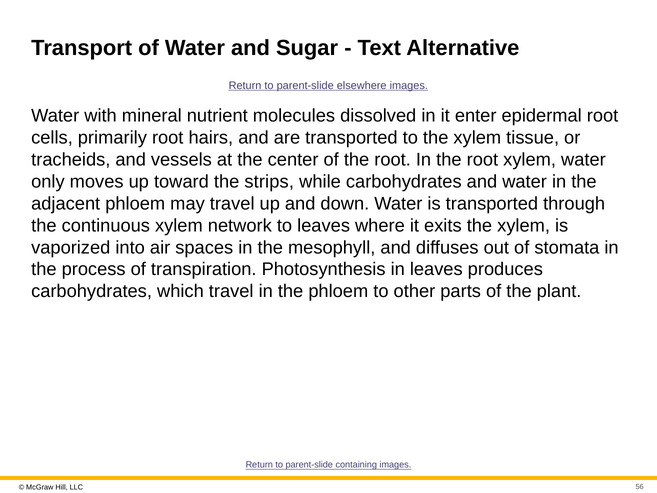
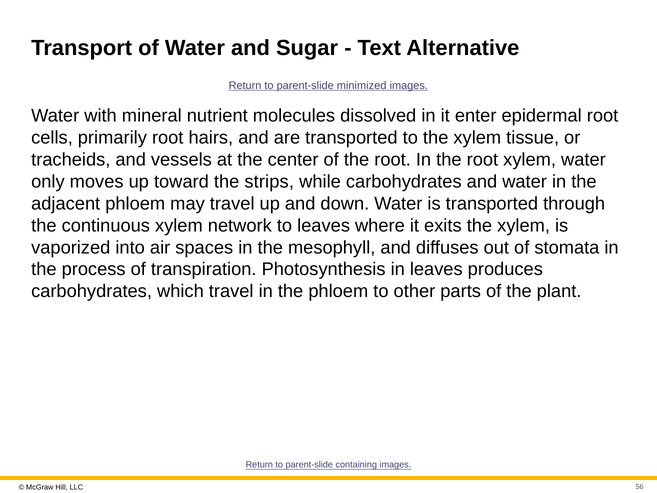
elsewhere: elsewhere -> minimized (362, 86)
